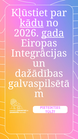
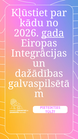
kādu underline: present -> none (32, 23)
